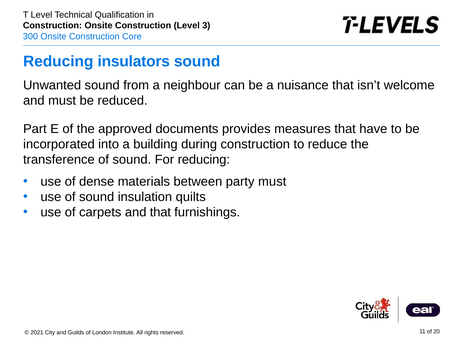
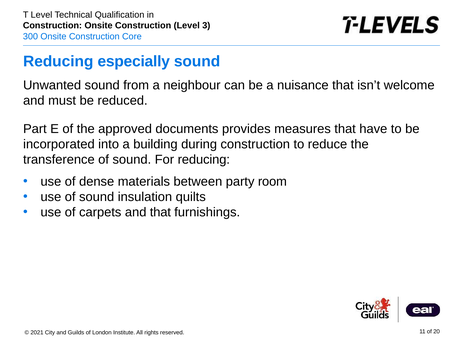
insulators: insulators -> especially (134, 61)
party must: must -> room (272, 182)
